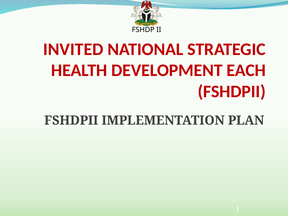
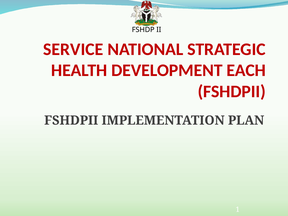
INVITED: INVITED -> SERVICE (73, 49)
